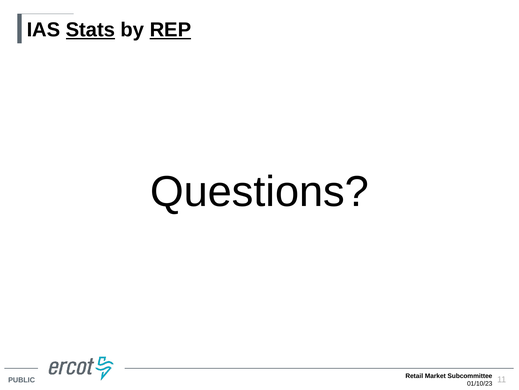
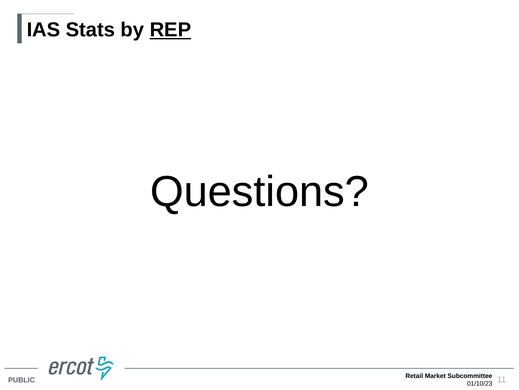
Stats underline: present -> none (90, 30)
